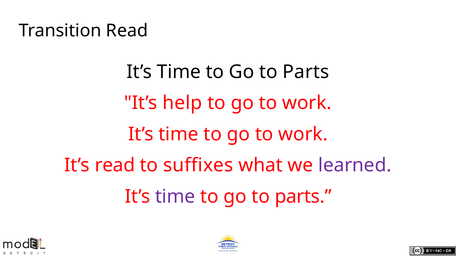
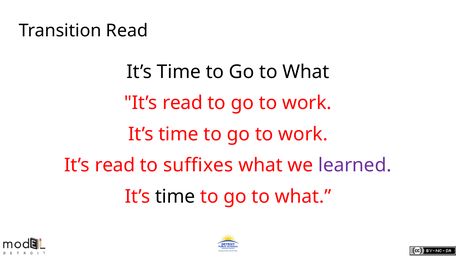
Parts: Parts -> What (306, 72)
help: help -> read (183, 103)
time colour: purple -> black (175, 197)
parts: parts -> what (303, 197)
